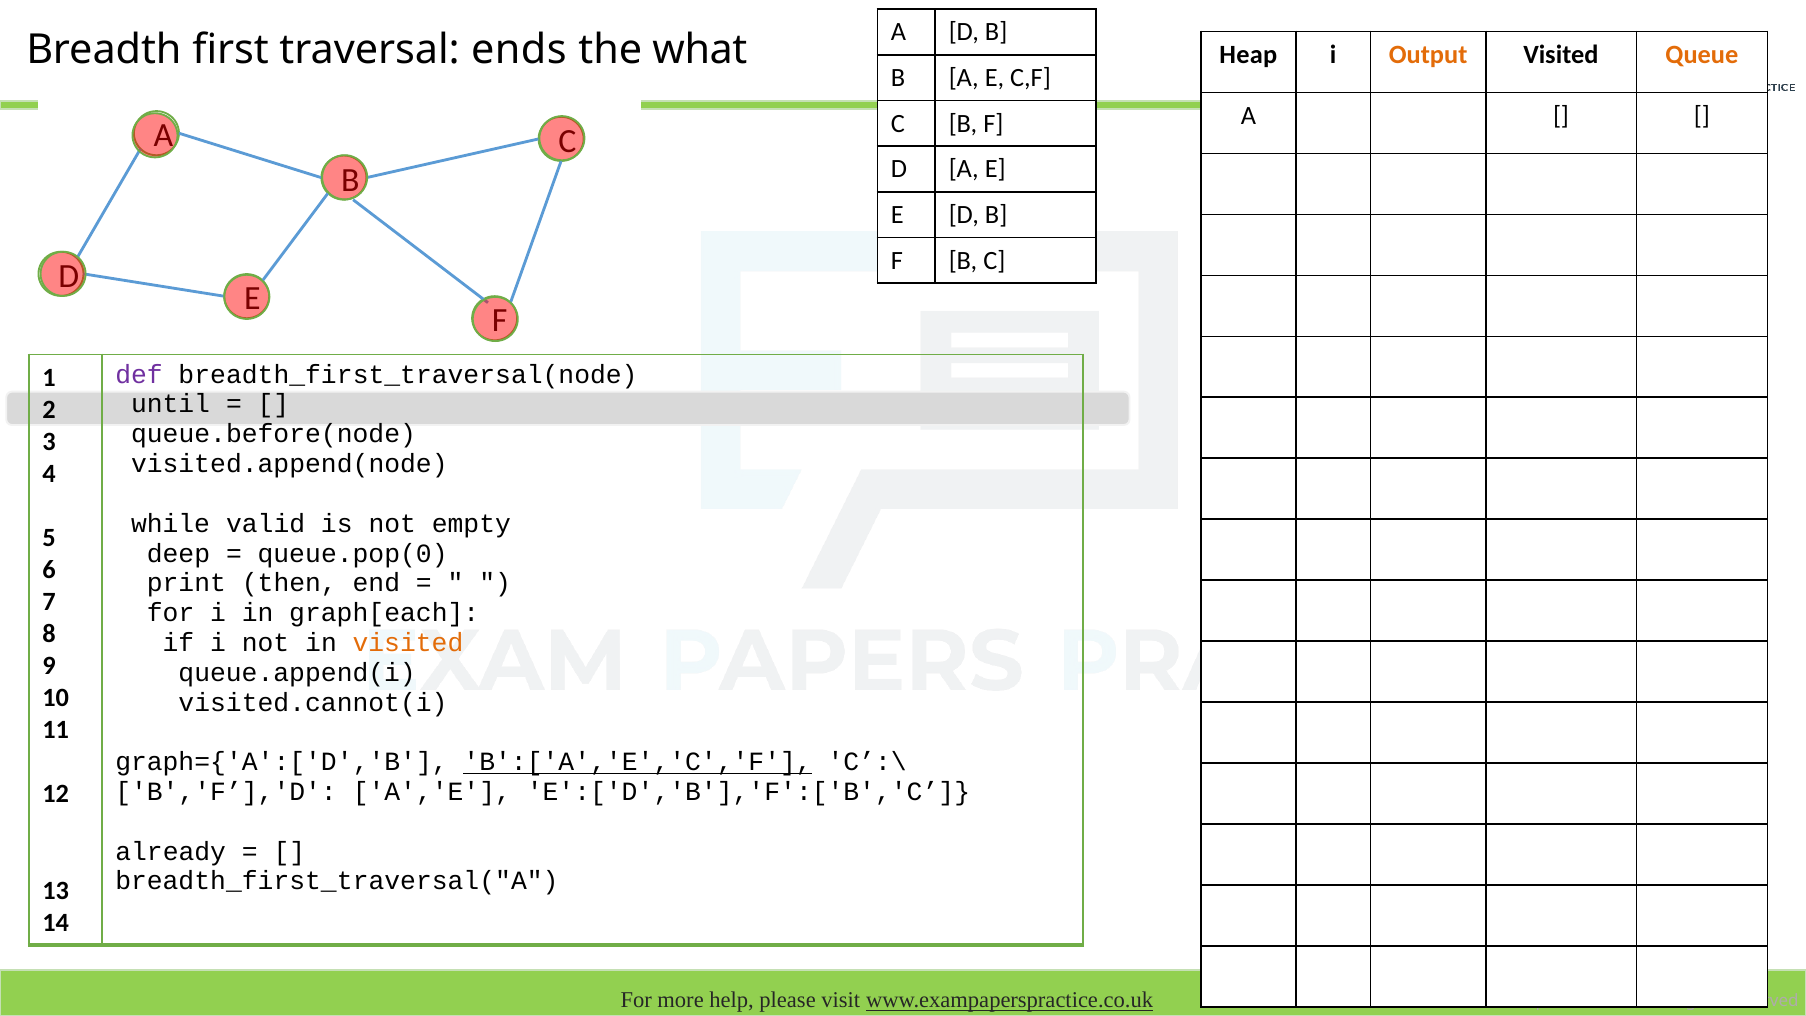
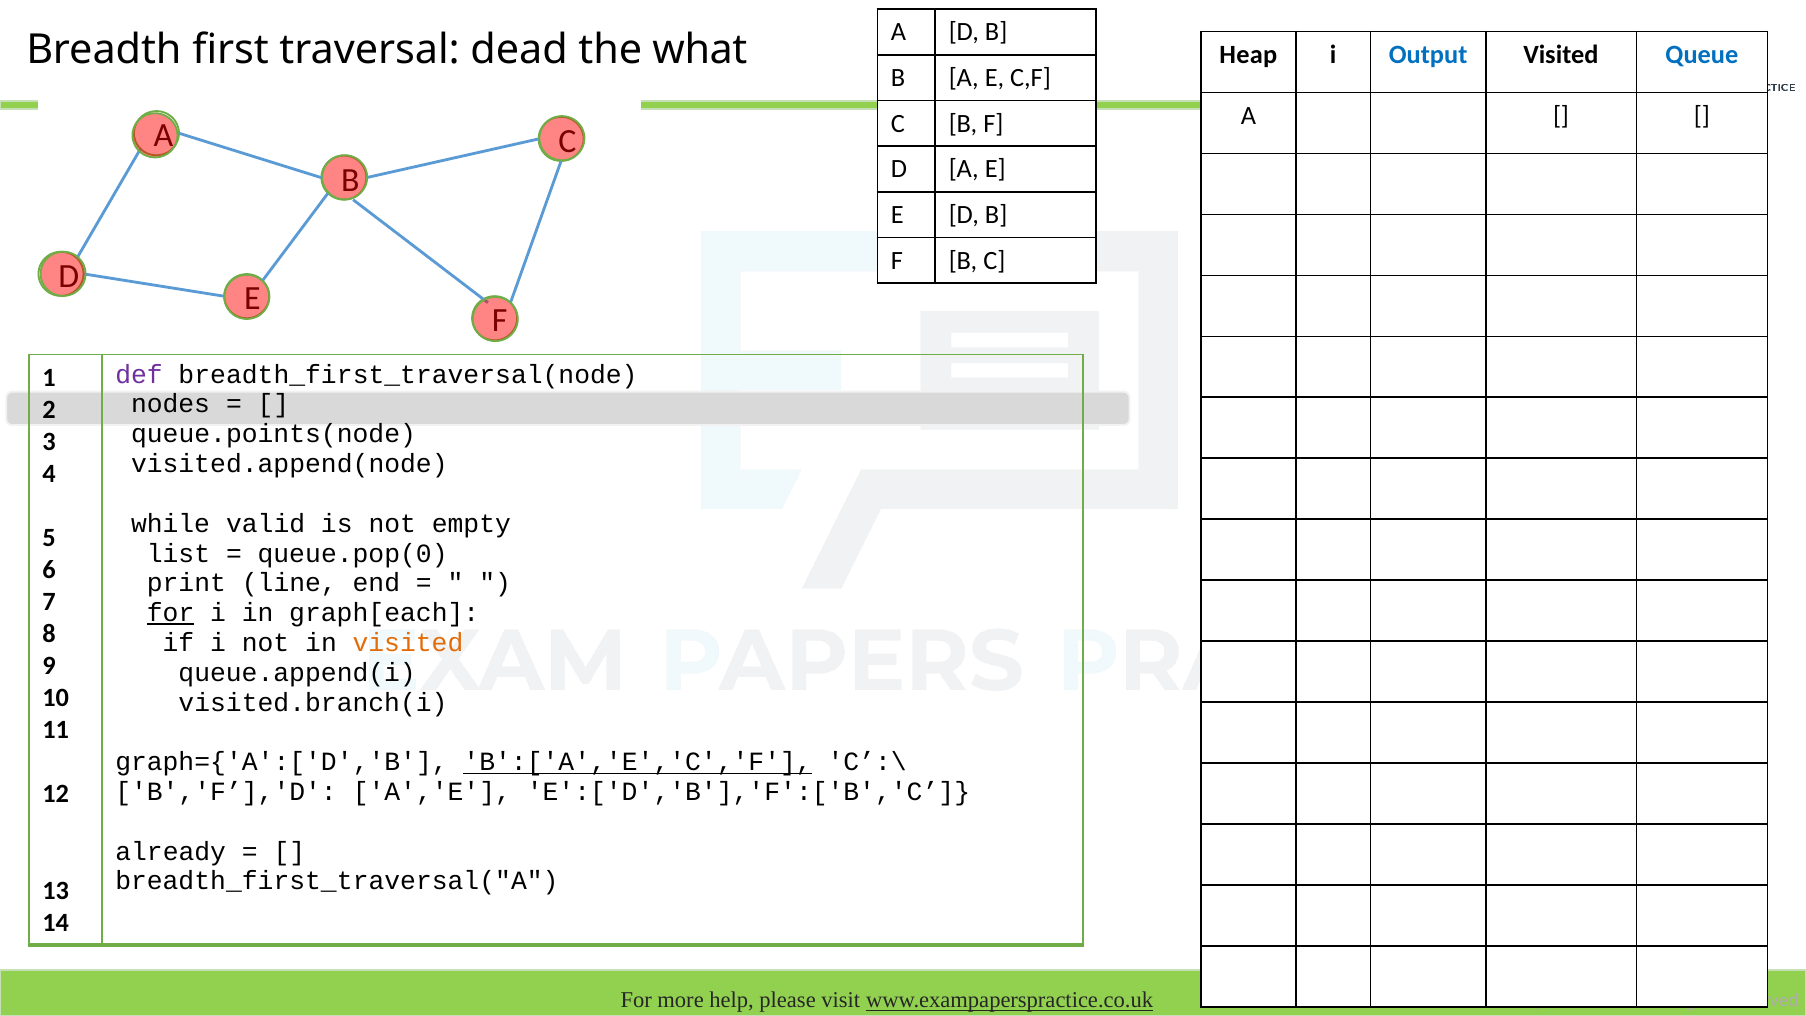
ends: ends -> dead (519, 50)
Output colour: orange -> blue (1428, 55)
Queue colour: orange -> blue (1702, 55)
until: until -> nodes (171, 404)
queue.before(node: queue.before(node -> queue.points(node (273, 434)
deep: deep -> list (179, 553)
then: then -> line (289, 583)
for underline: none -> present (171, 613)
visited.cannot(i: visited.cannot(i -> visited.branch(i (313, 702)
